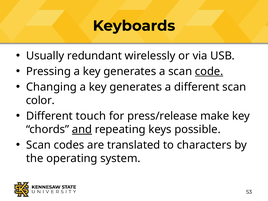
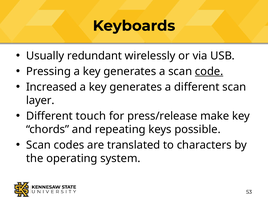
Changing: Changing -> Increased (52, 87)
color: color -> layer (40, 100)
and underline: present -> none (82, 129)
